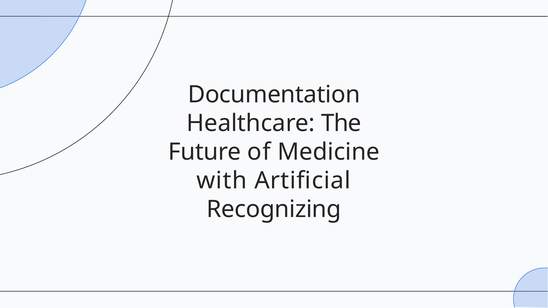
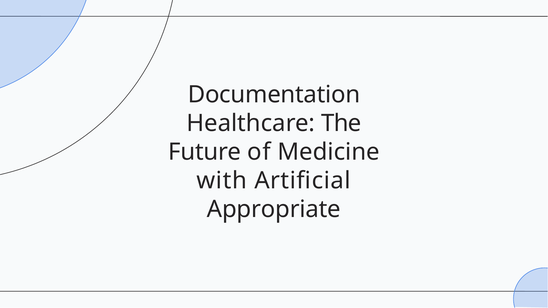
Recognizing: Recognizing -> Appropriate (274, 210)
